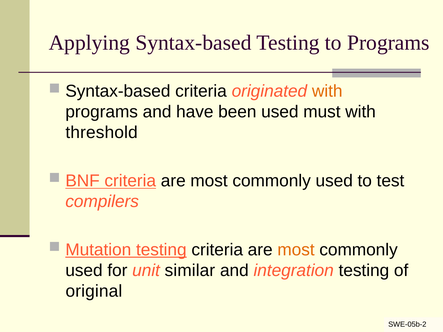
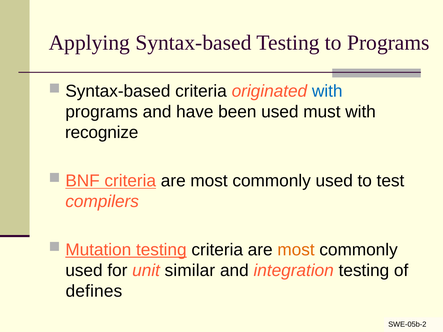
with colour: orange -> blue (327, 91)
threshold: threshold -> recognize (102, 133)
original: original -> defines (94, 291)
